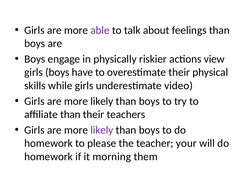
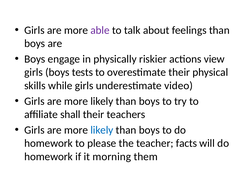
have: have -> tests (82, 72)
affiliate than: than -> shall (70, 114)
likely colour: purple -> blue (102, 130)
your: your -> facts (186, 143)
